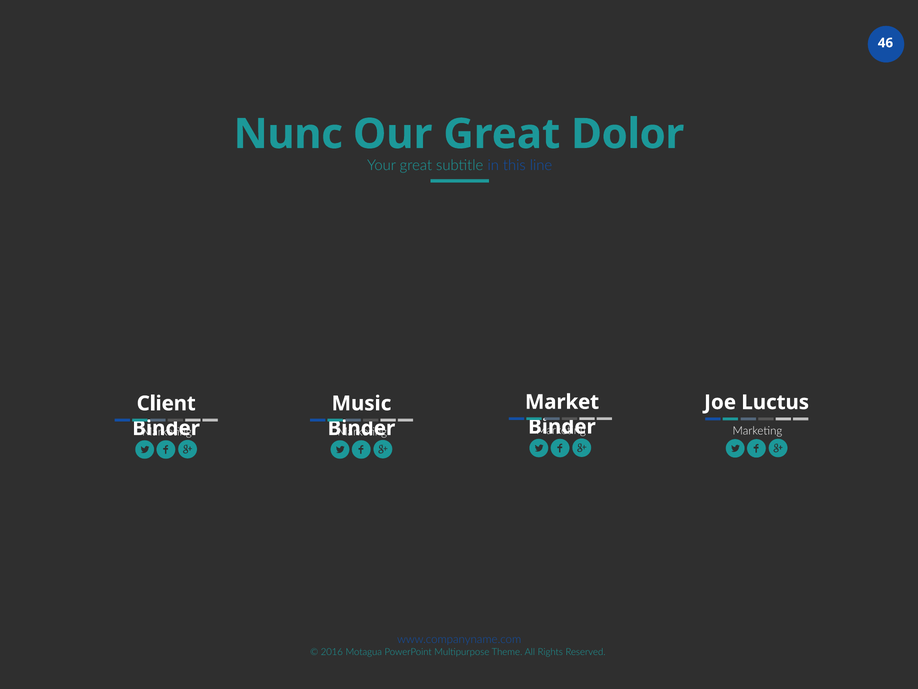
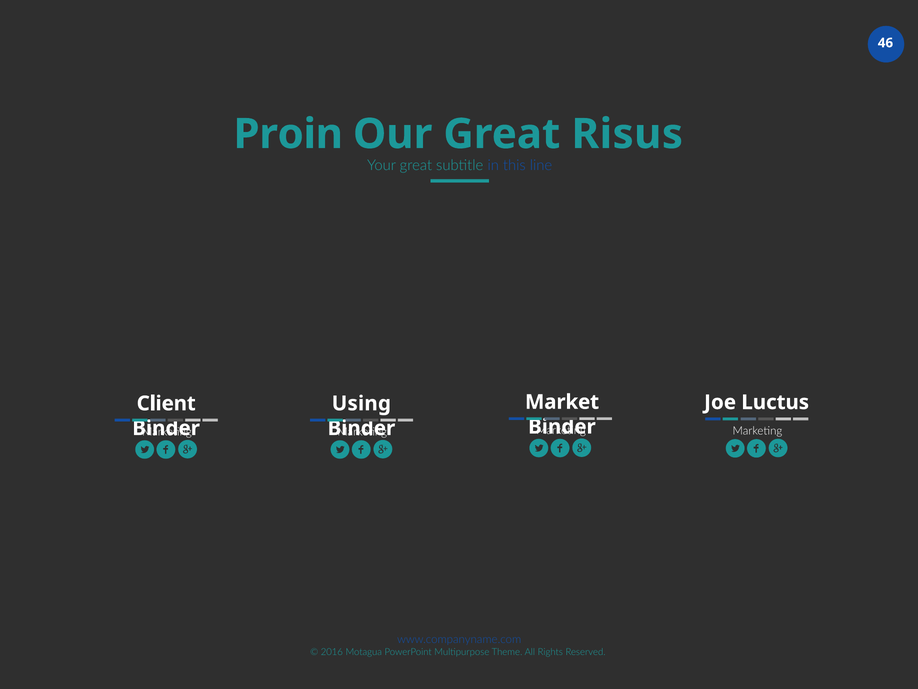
Nunc: Nunc -> Proin (288, 134)
Dolor: Dolor -> Risus (627, 134)
Music: Music -> Using (361, 403)
